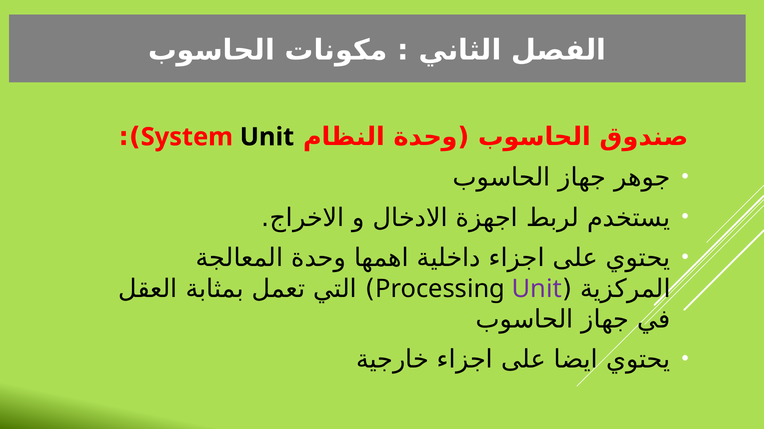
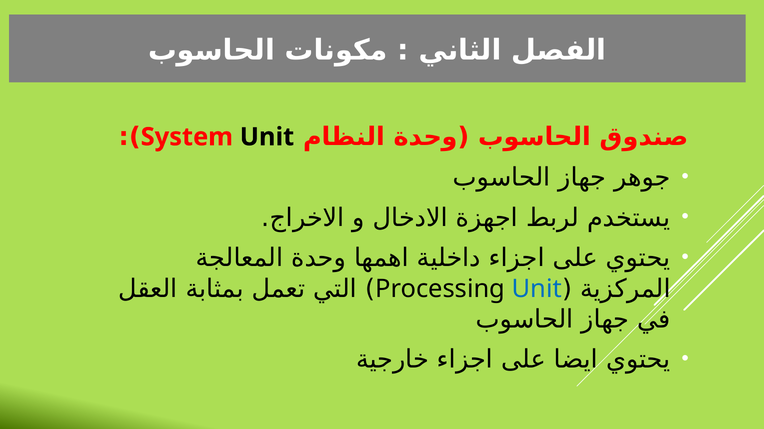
Unit colour: purple -> blue (537, 289)
